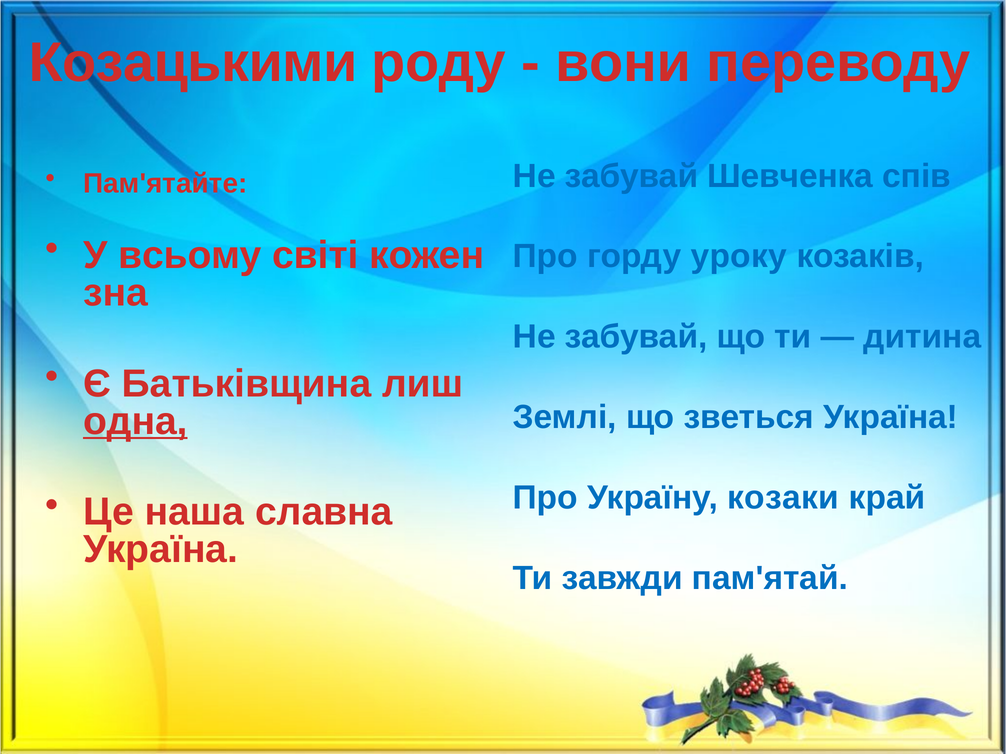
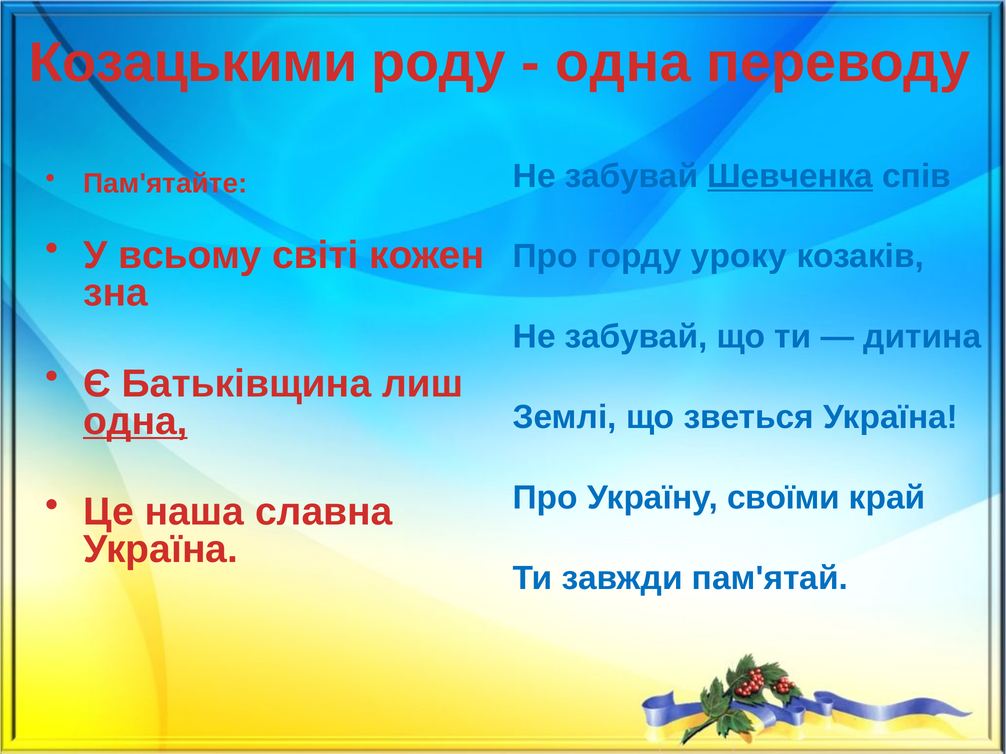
вони: вони -> одна (623, 63)
Шевченка underline: none -> present (790, 176)
козаки: козаки -> своїми (783, 498)
